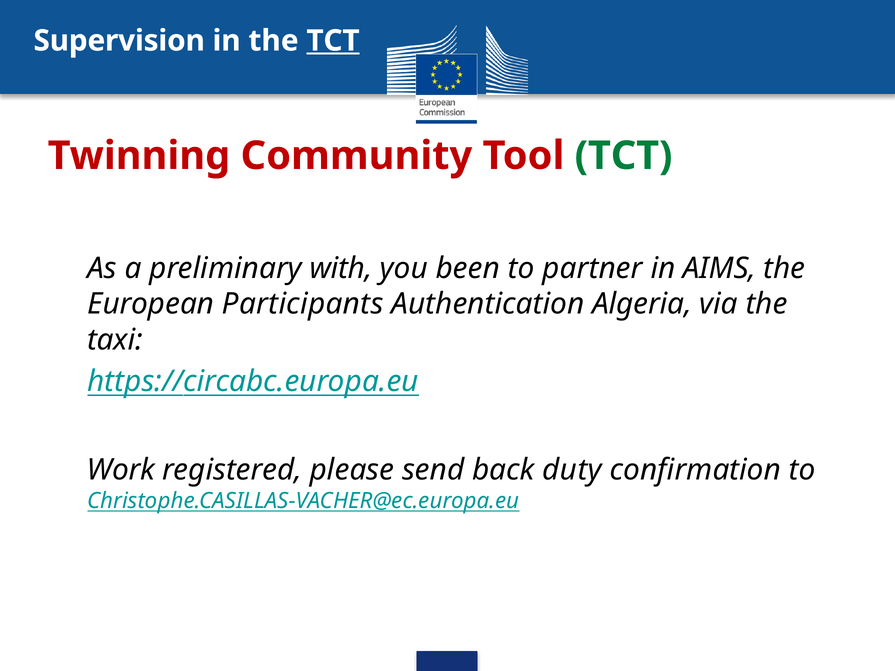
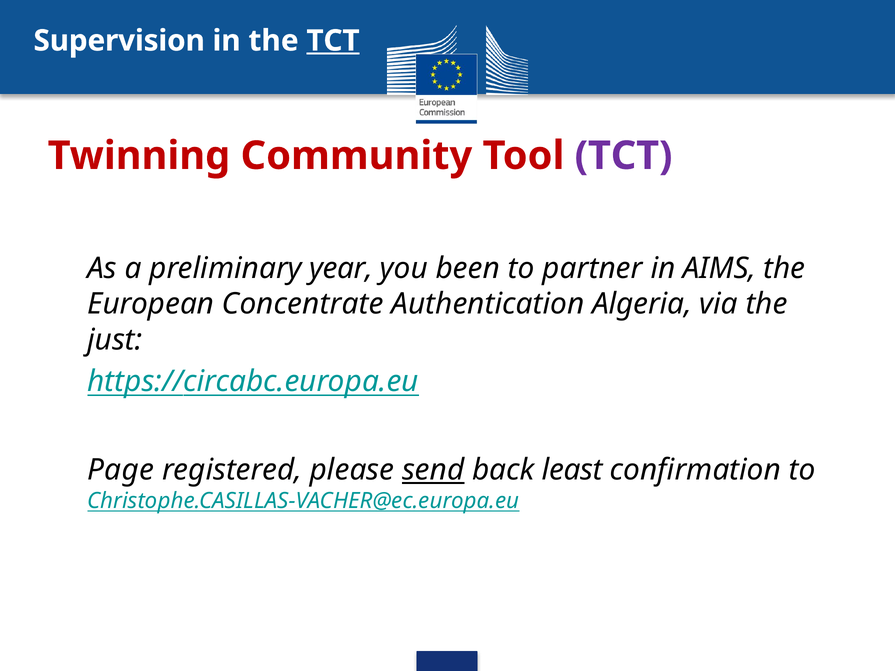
TCT colour: green -> purple (624, 156)
with: with -> year (341, 268)
Participants: Participants -> Concentrate (303, 304)
taxi: taxi -> just (115, 340)
Work: Work -> Page (121, 470)
send underline: none -> present (433, 470)
duty: duty -> least (572, 470)
